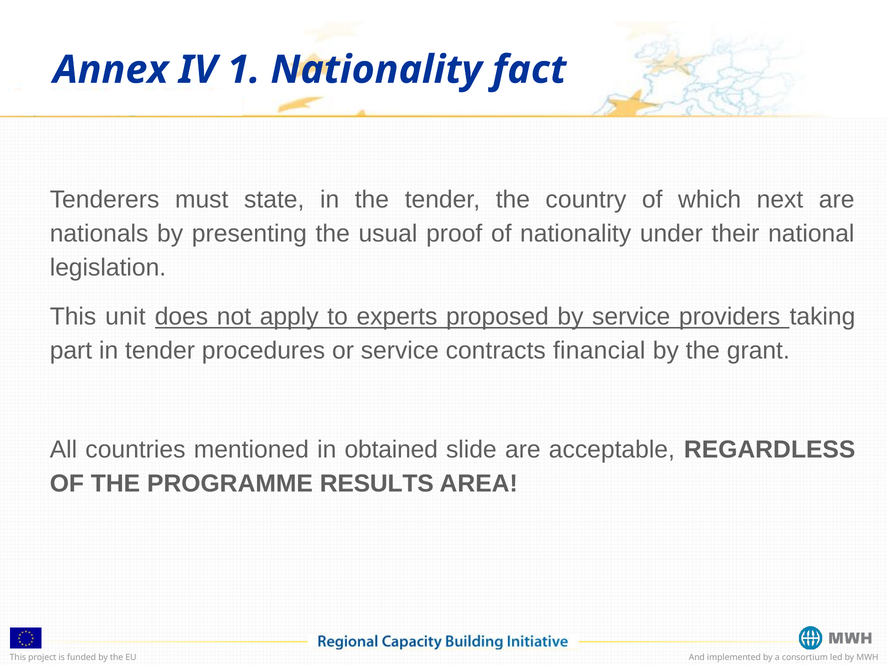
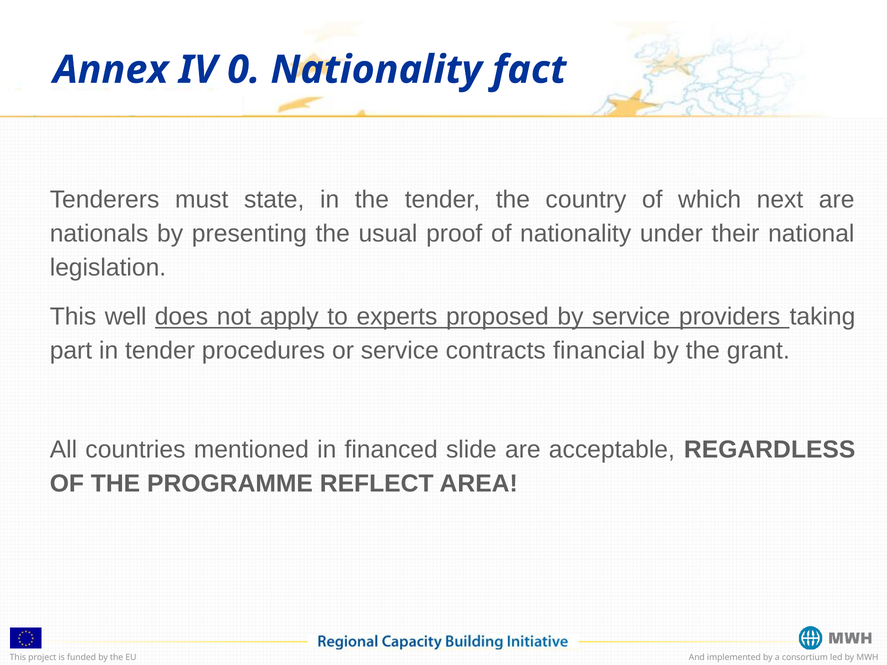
1: 1 -> 0 (244, 70)
unit: unit -> well (126, 317)
obtained: obtained -> financed (391, 450)
RESULTS: RESULTS -> REFLECT (377, 484)
